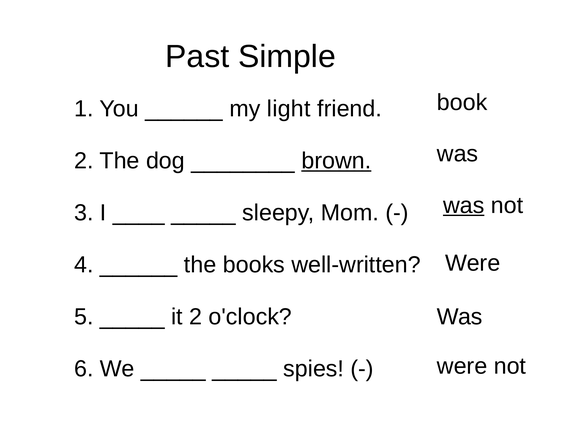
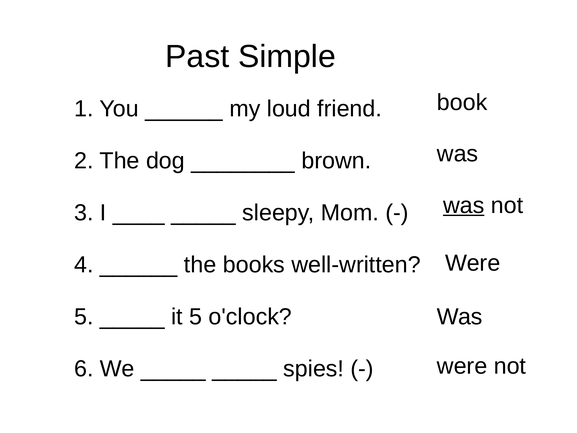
light: light -> loud (289, 109)
brown underline: present -> none (336, 161)
it 2: 2 -> 5 (196, 317)
